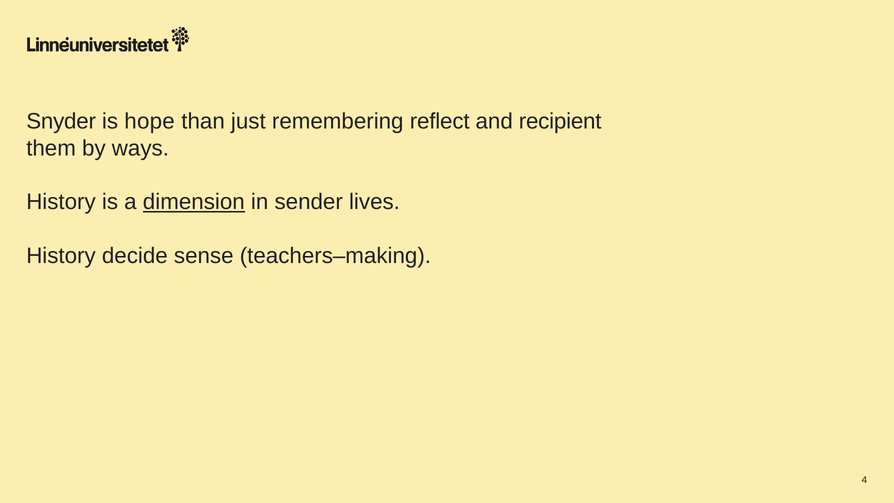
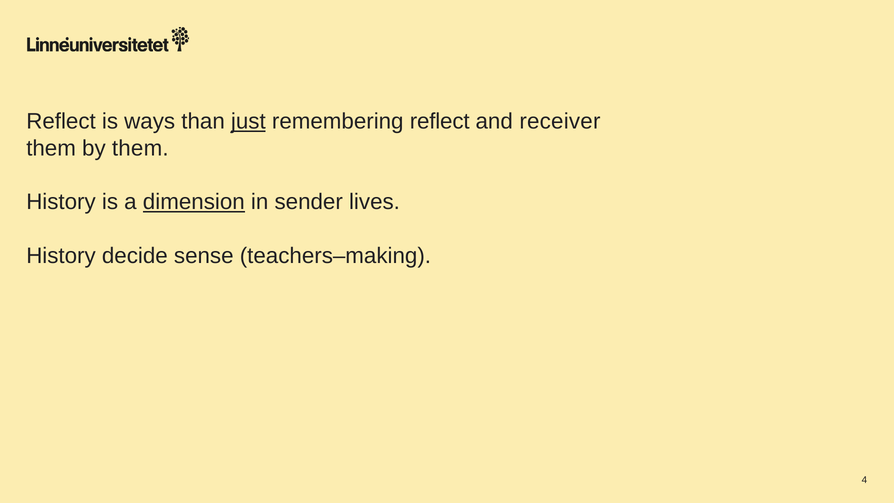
Snyder: Snyder -> Reflect (61, 122)
hope: hope -> ways (150, 122)
just underline: none -> present (248, 122)
recipient: recipient -> receiver (560, 122)
by ways: ways -> them (140, 148)
